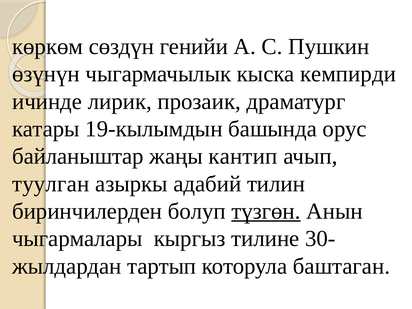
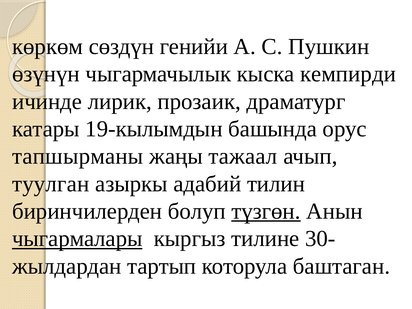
байланыштар: байланыштар -> тапшырманы (78, 156)
кантип: кантип -> тажаал (243, 156)
чыгармалары underline: none -> present (77, 239)
